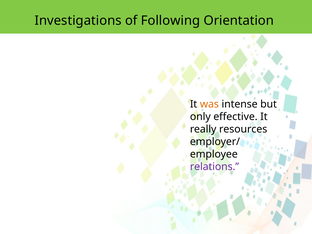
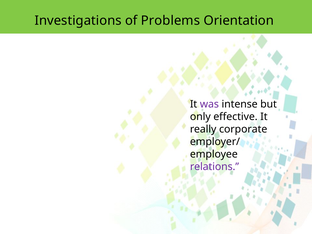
Following: Following -> Problems (170, 21)
was colour: orange -> purple (209, 104)
resources: resources -> corporate (243, 129)
